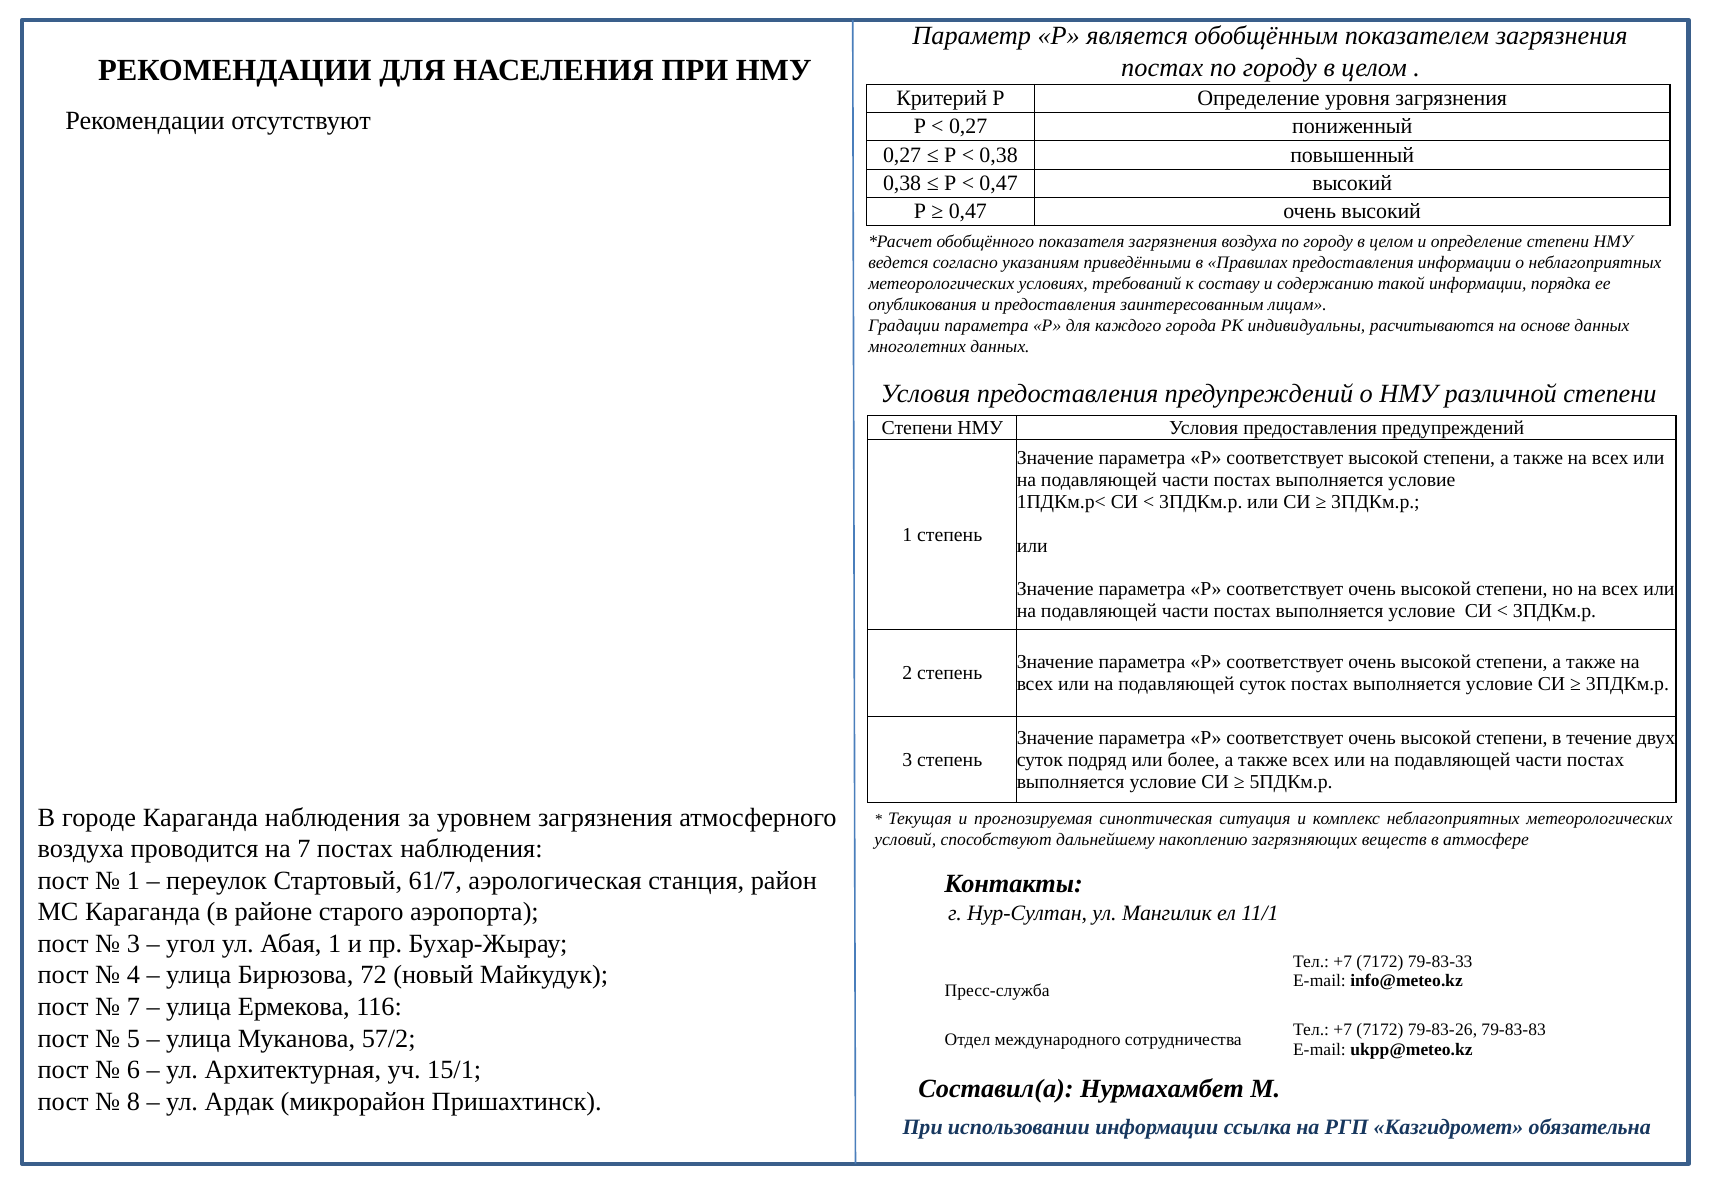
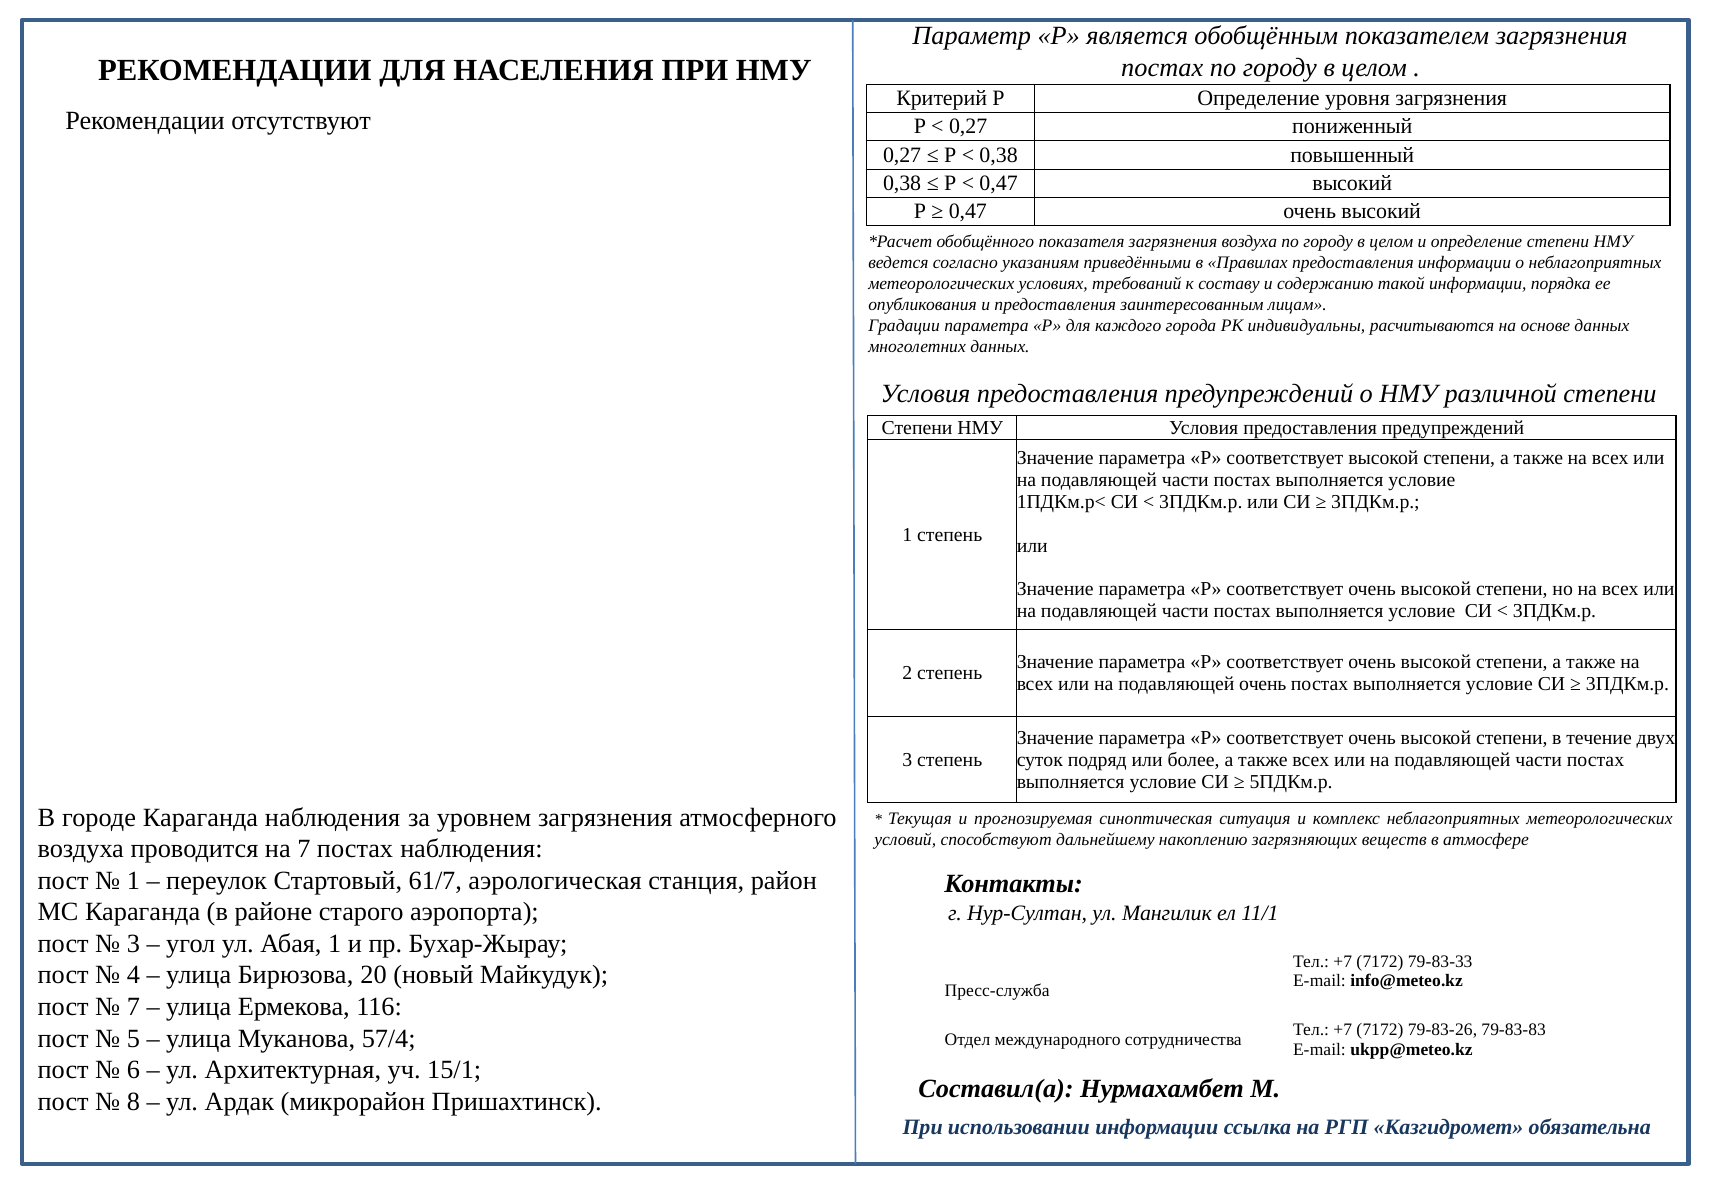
подавляющей суток: суток -> очень (1263, 685)
72: 72 -> 20 (374, 976)
57/2: 57/2 -> 57/4 (389, 1039)
